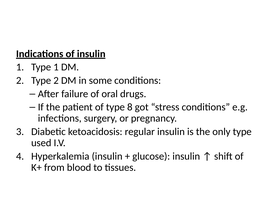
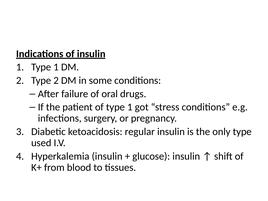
of type 8: 8 -> 1 (130, 107)
